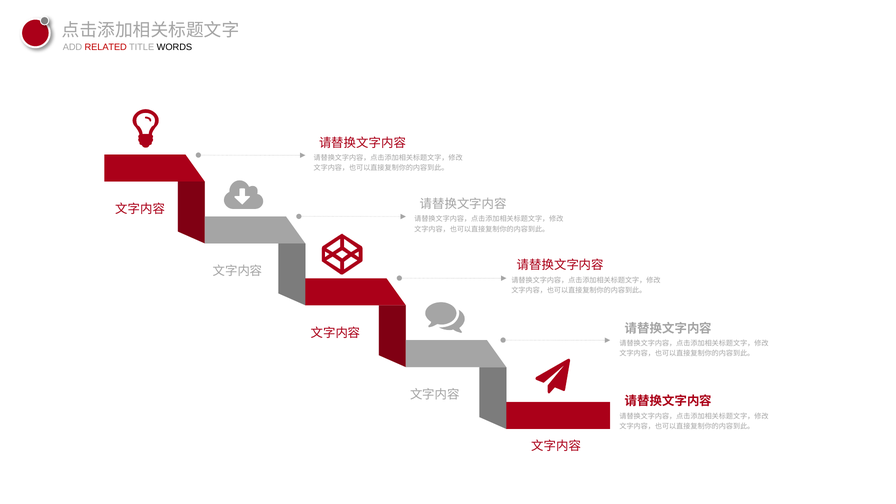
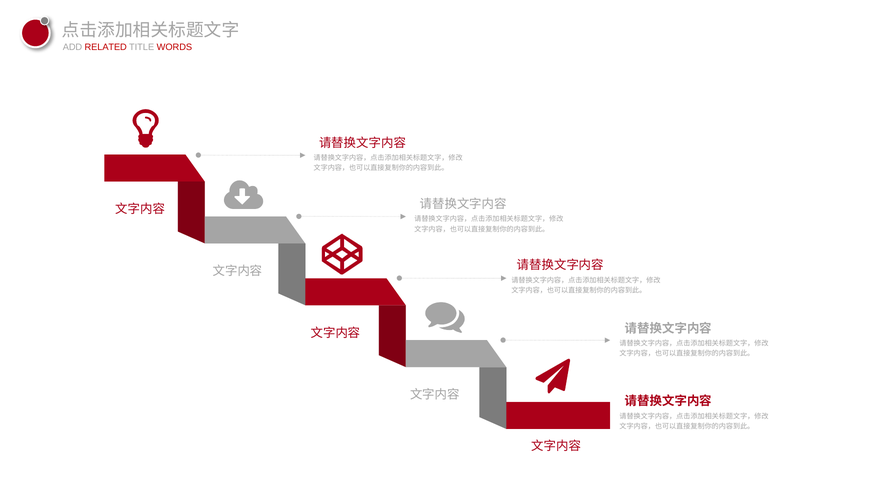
WORDS colour: black -> red (174, 47)
